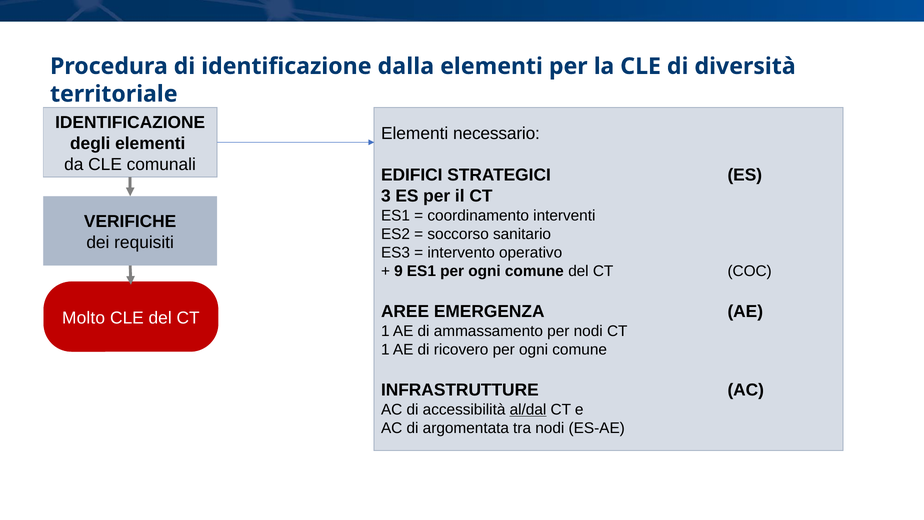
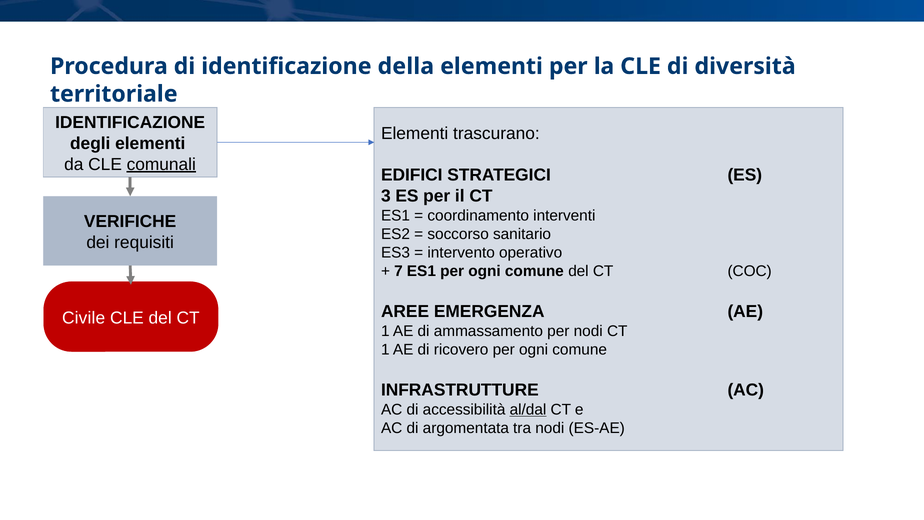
dalla: dalla -> della (406, 66)
necessario: necessario -> trascurano (496, 134)
comunali underline: none -> present (161, 164)
9: 9 -> 7 (398, 271)
Molto: Molto -> Civile (84, 318)
